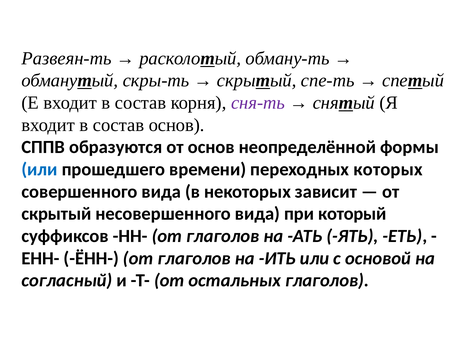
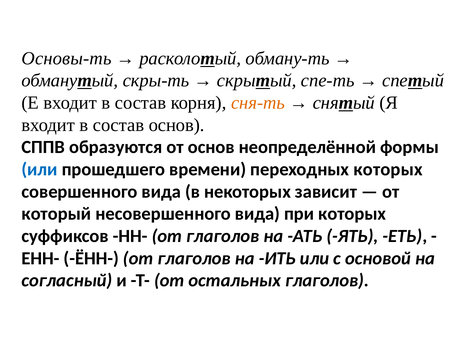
Развеян-ть: Развеян-ть -> Основы-ть (66, 58)
сня-ть colour: purple -> orange (258, 103)
скрытый: скрытый -> который (56, 214)
при который: который -> которых (352, 214)
